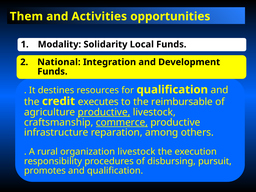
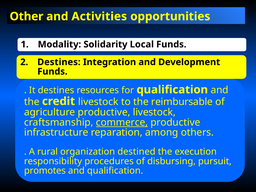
Them: Them -> Other (27, 16)
National: National -> Destines (59, 62)
credit executes: executes -> livestock (98, 102)
productive underline: present -> none (104, 112)
organization livestock: livestock -> destined (136, 152)
